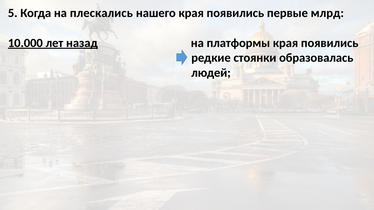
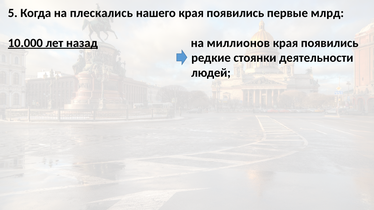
платформы: платформы -> миллионов (238, 43)
образовалась: образовалась -> деятельности (316, 58)
